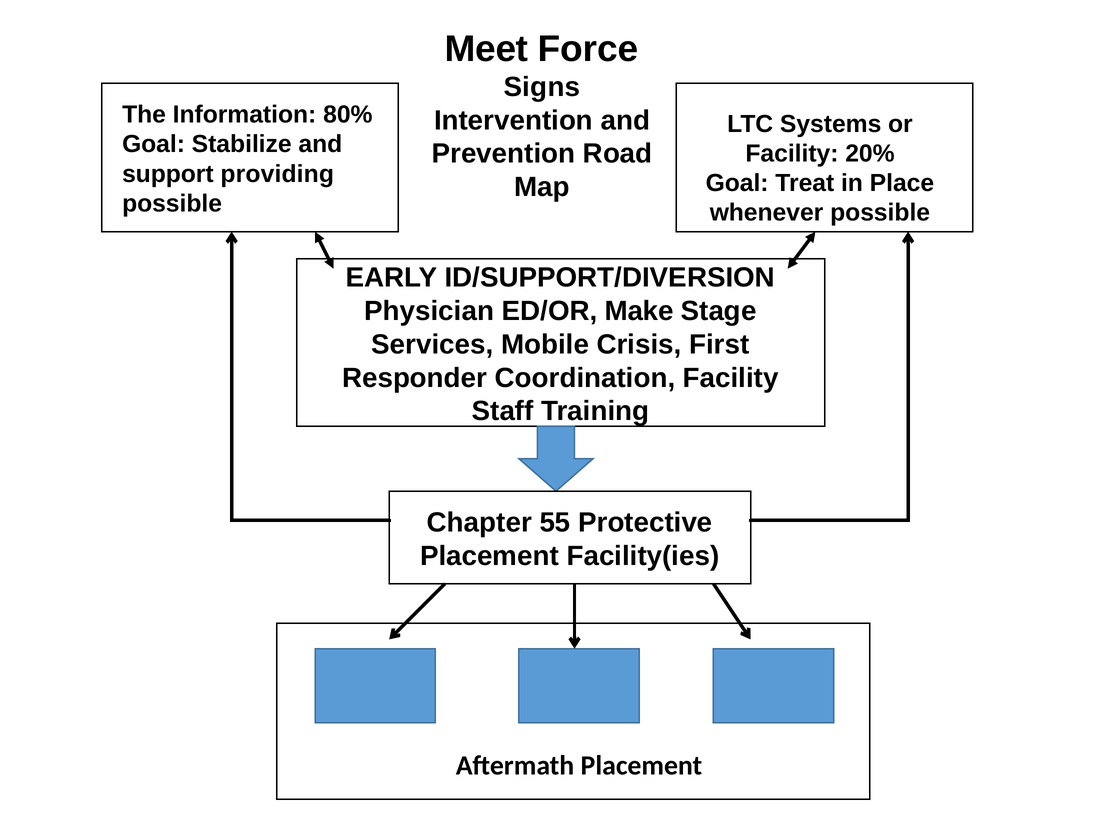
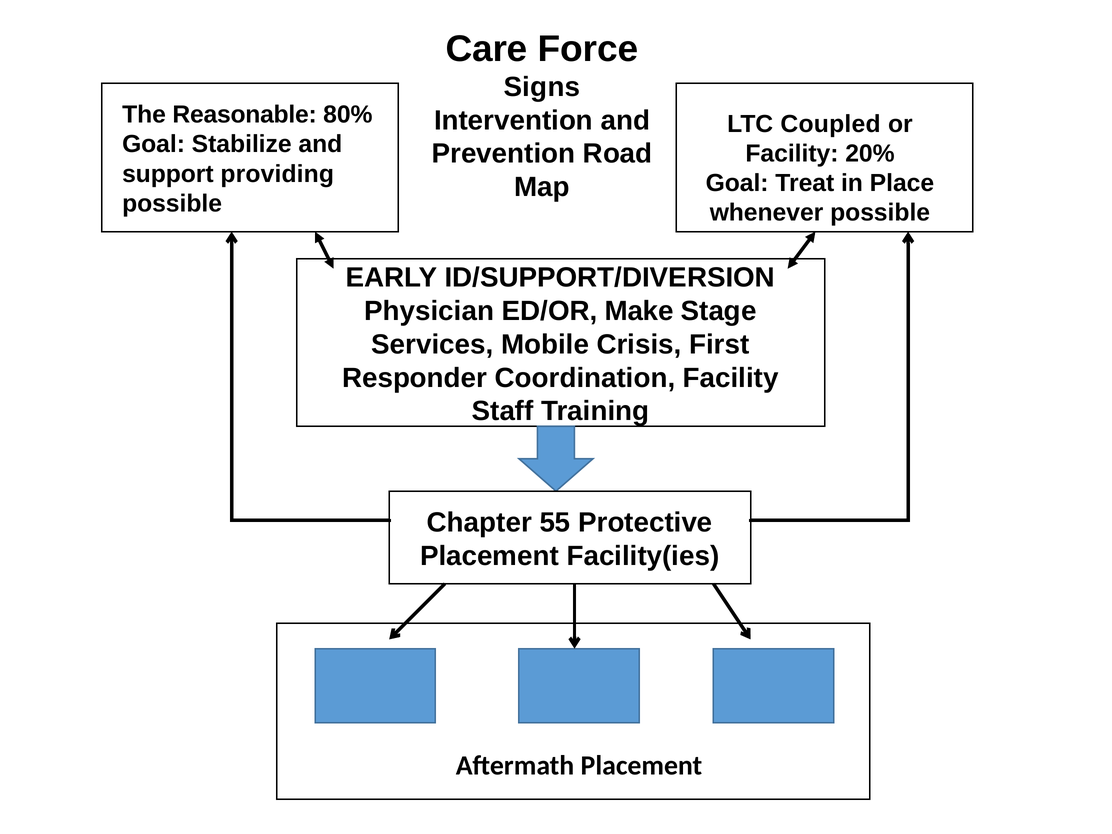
Meet: Meet -> Care (487, 49)
Information: Information -> Reasonable (245, 115)
Systems: Systems -> Coupled (831, 124)
